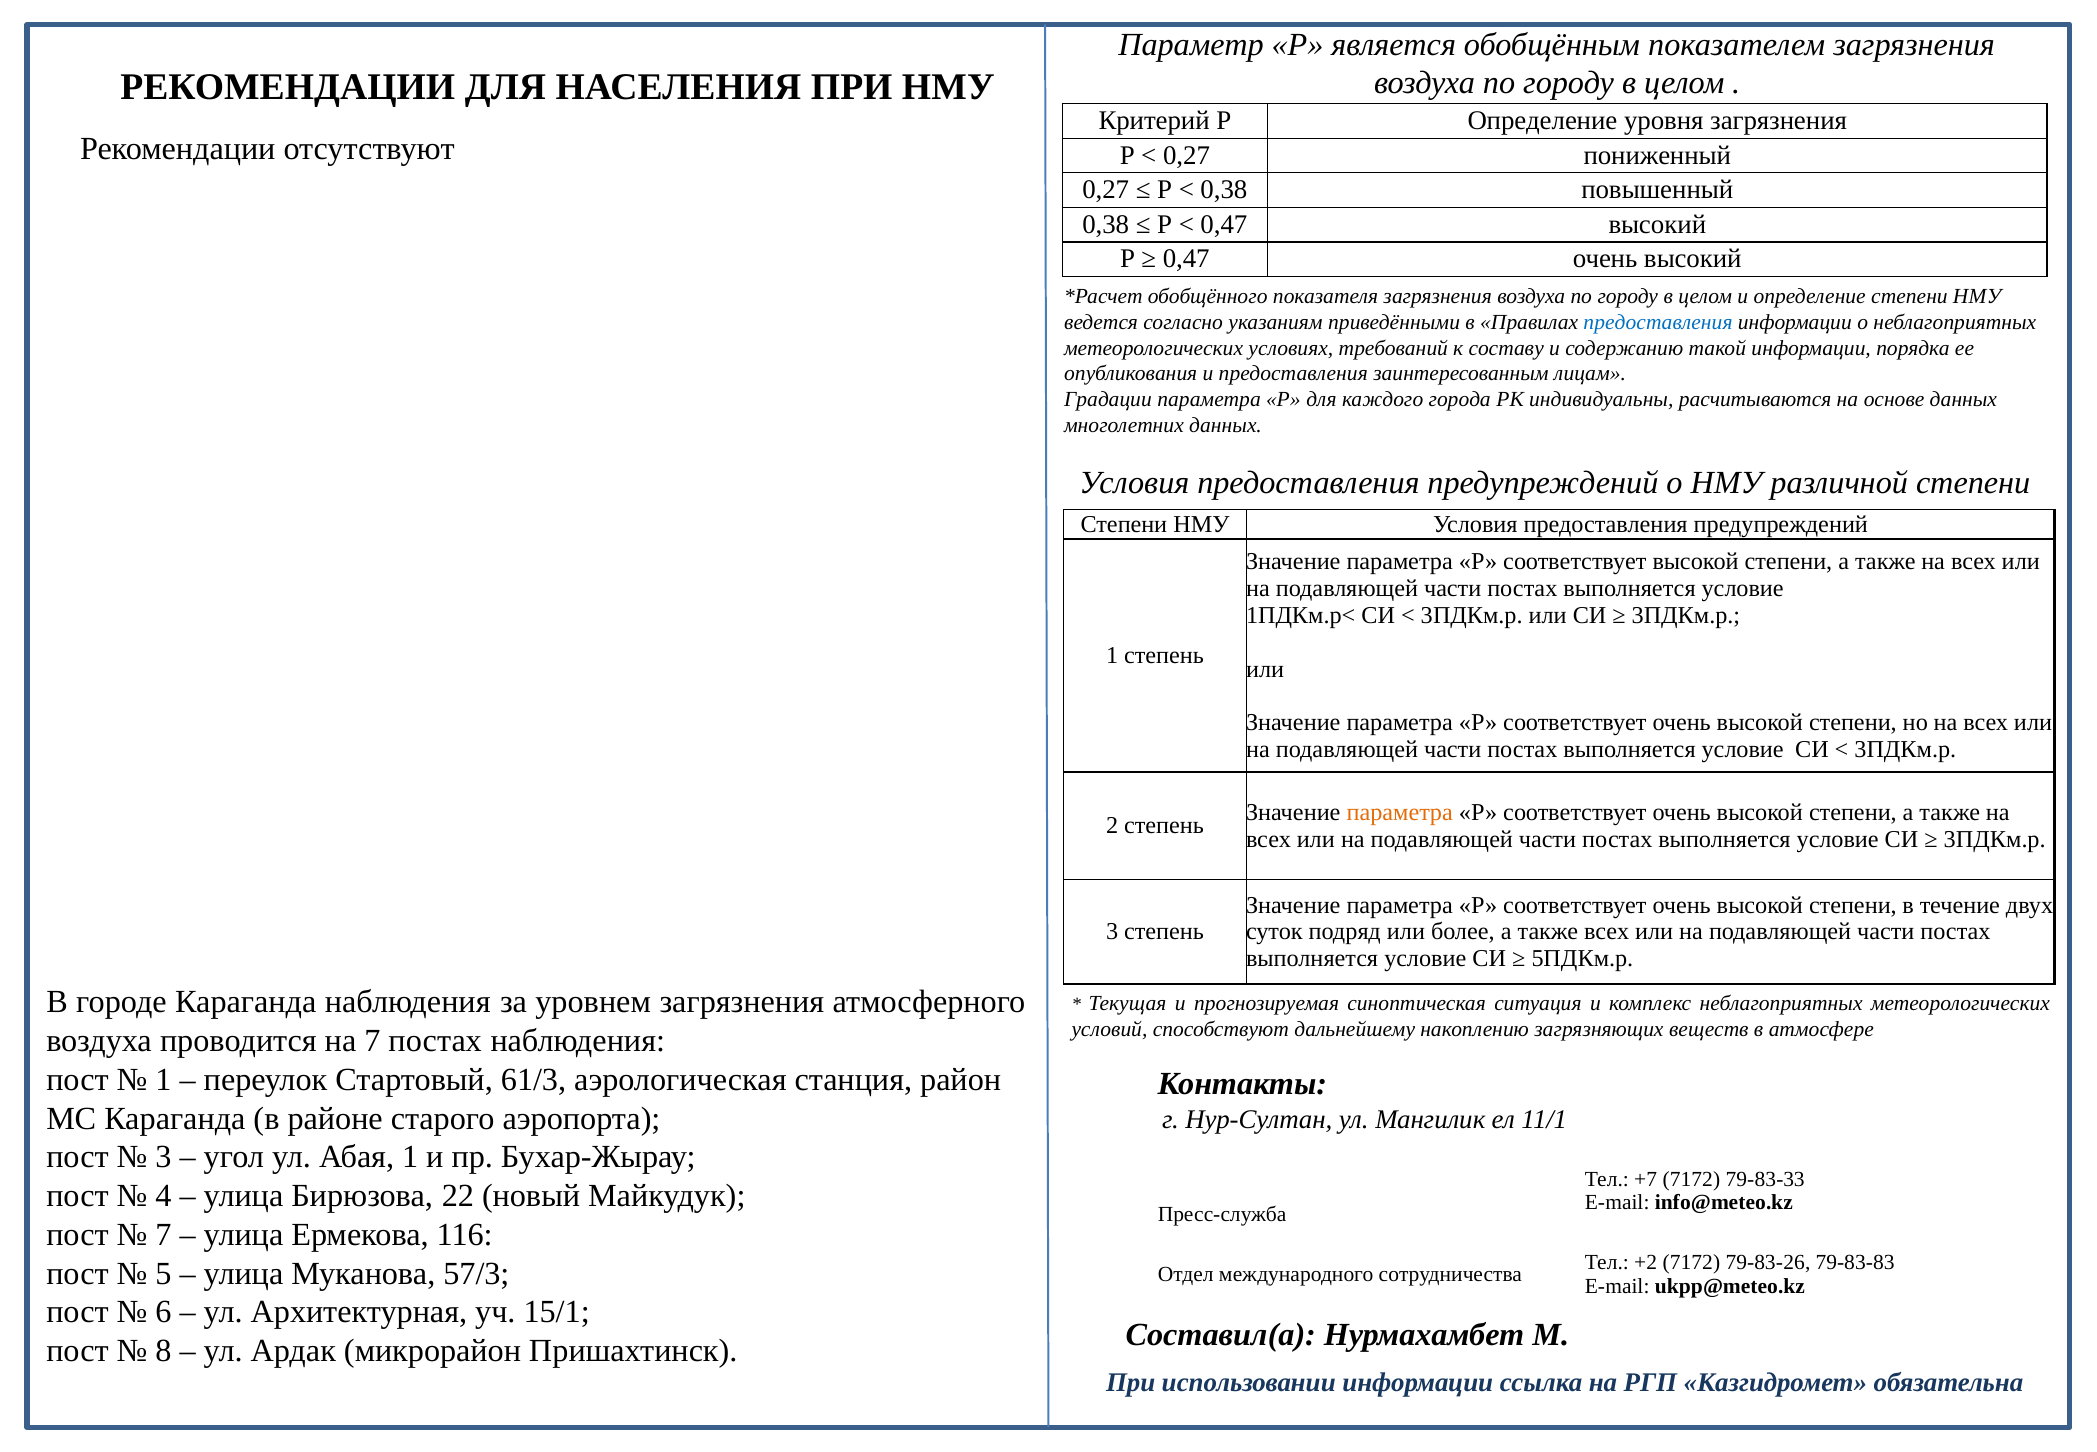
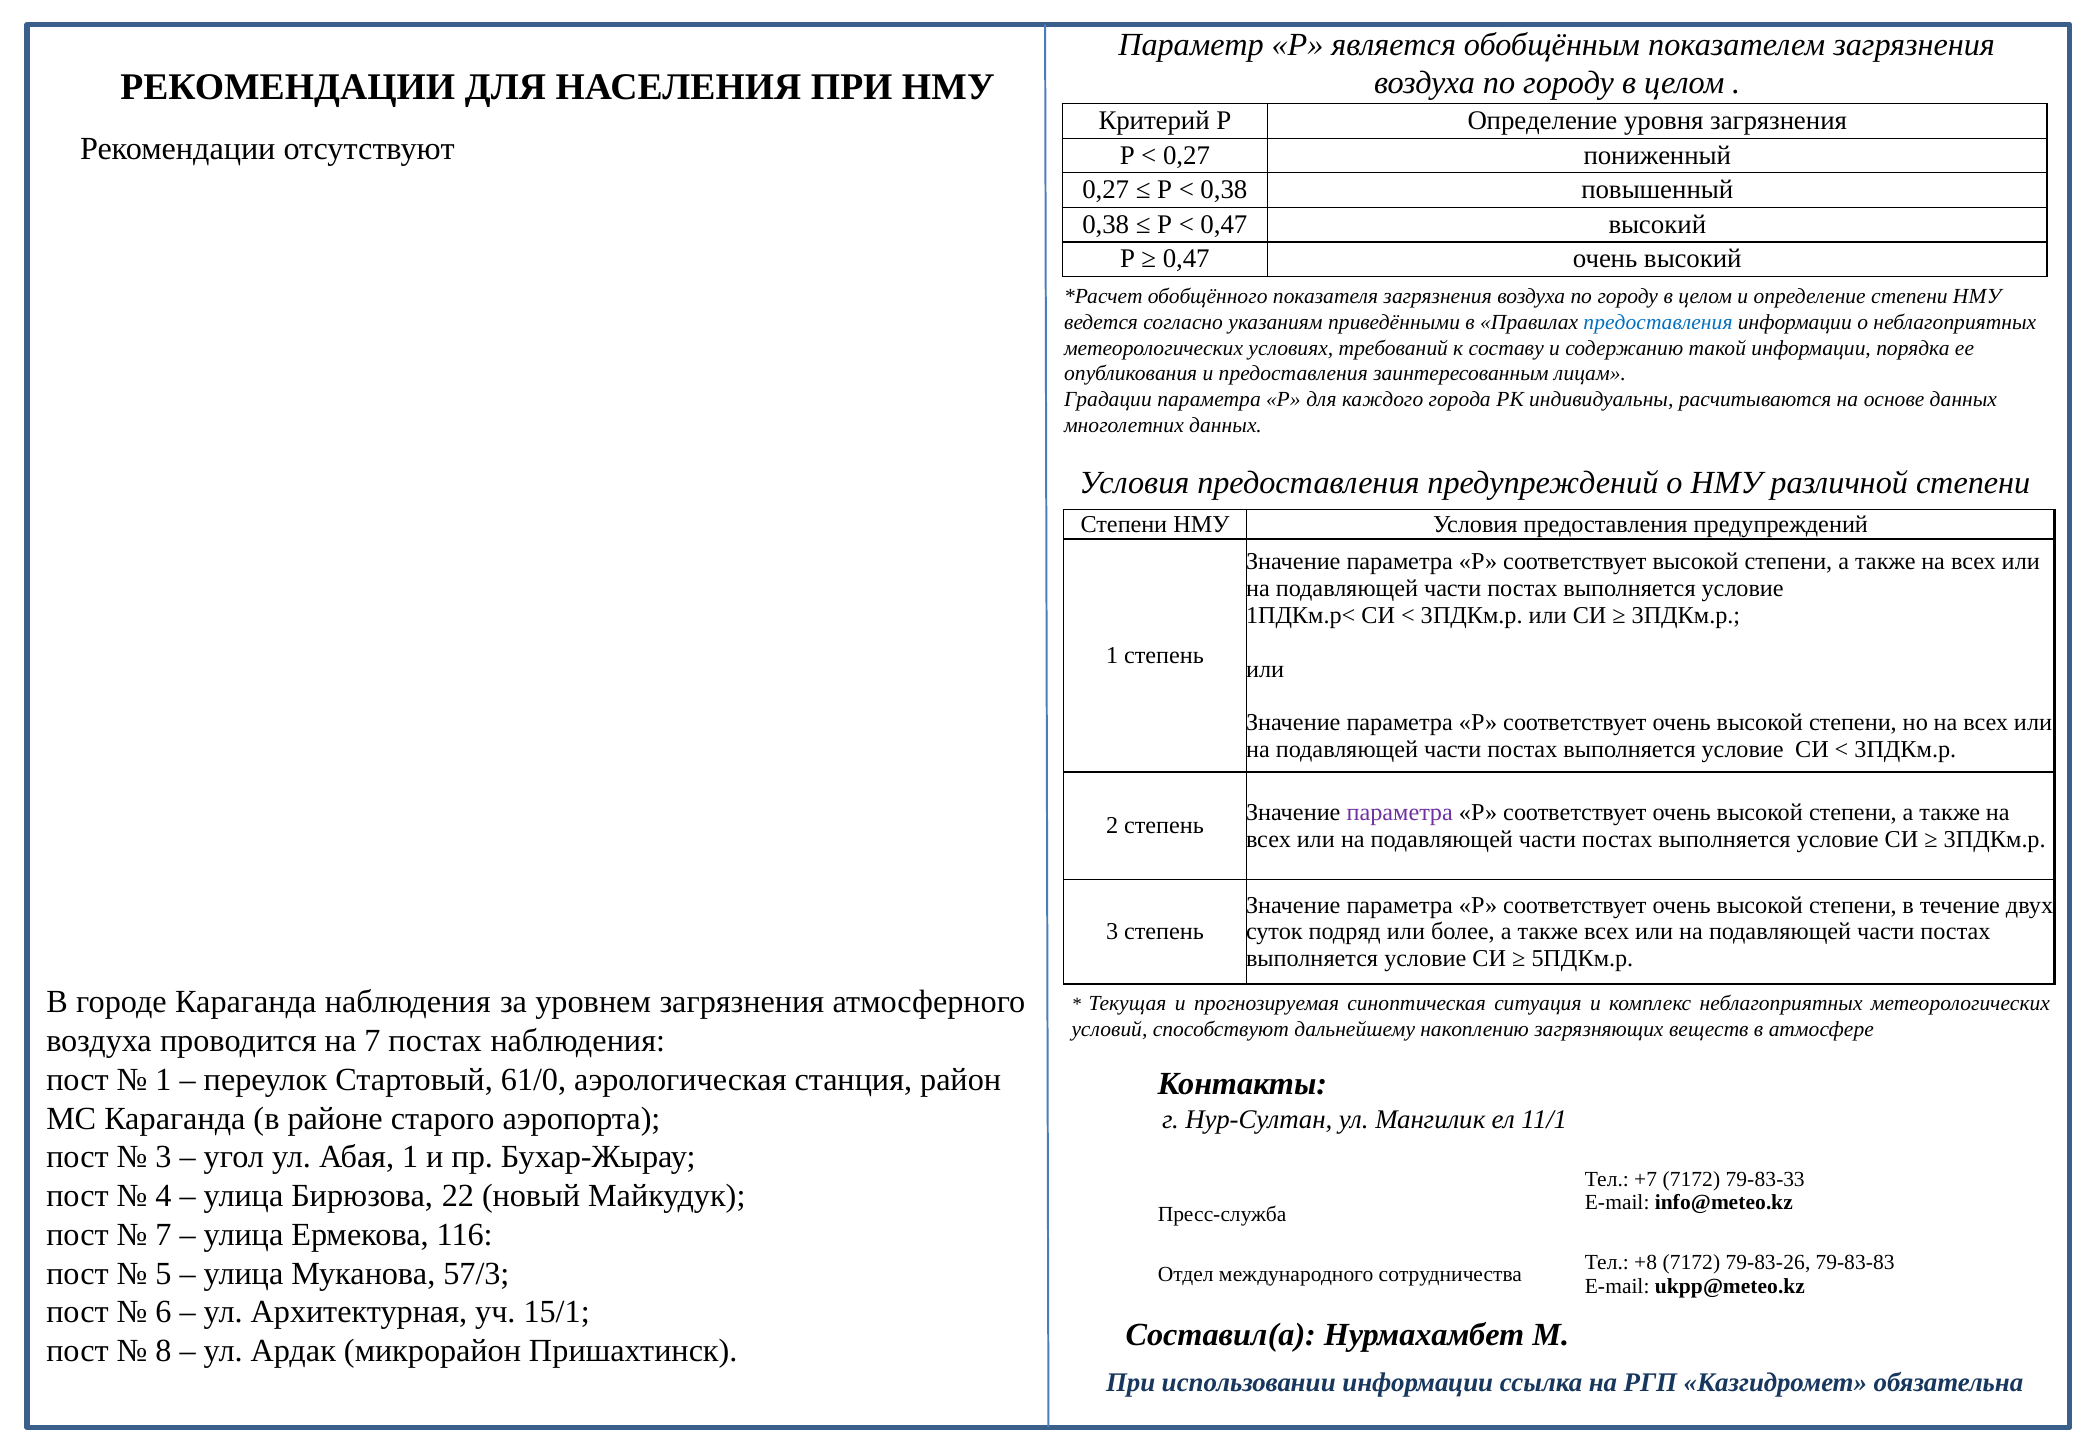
параметра colour: orange -> purple (1400, 812)
61/3: 61/3 -> 61/0 (534, 1080)
+2: +2 -> +8 (1646, 1263)
